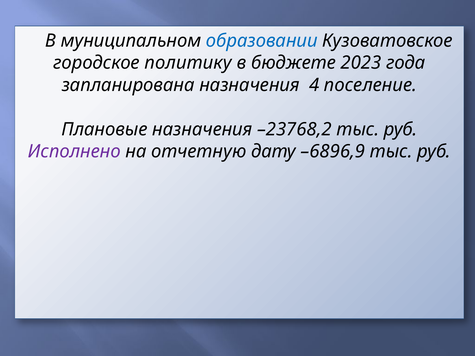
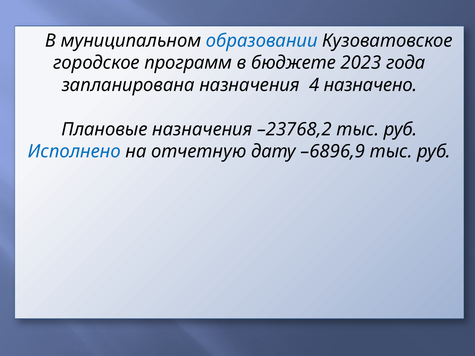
политику: политику -> программ (188, 63)
поселение: поселение -> назначено (370, 85)
Исполнено colour: purple -> blue (74, 152)
